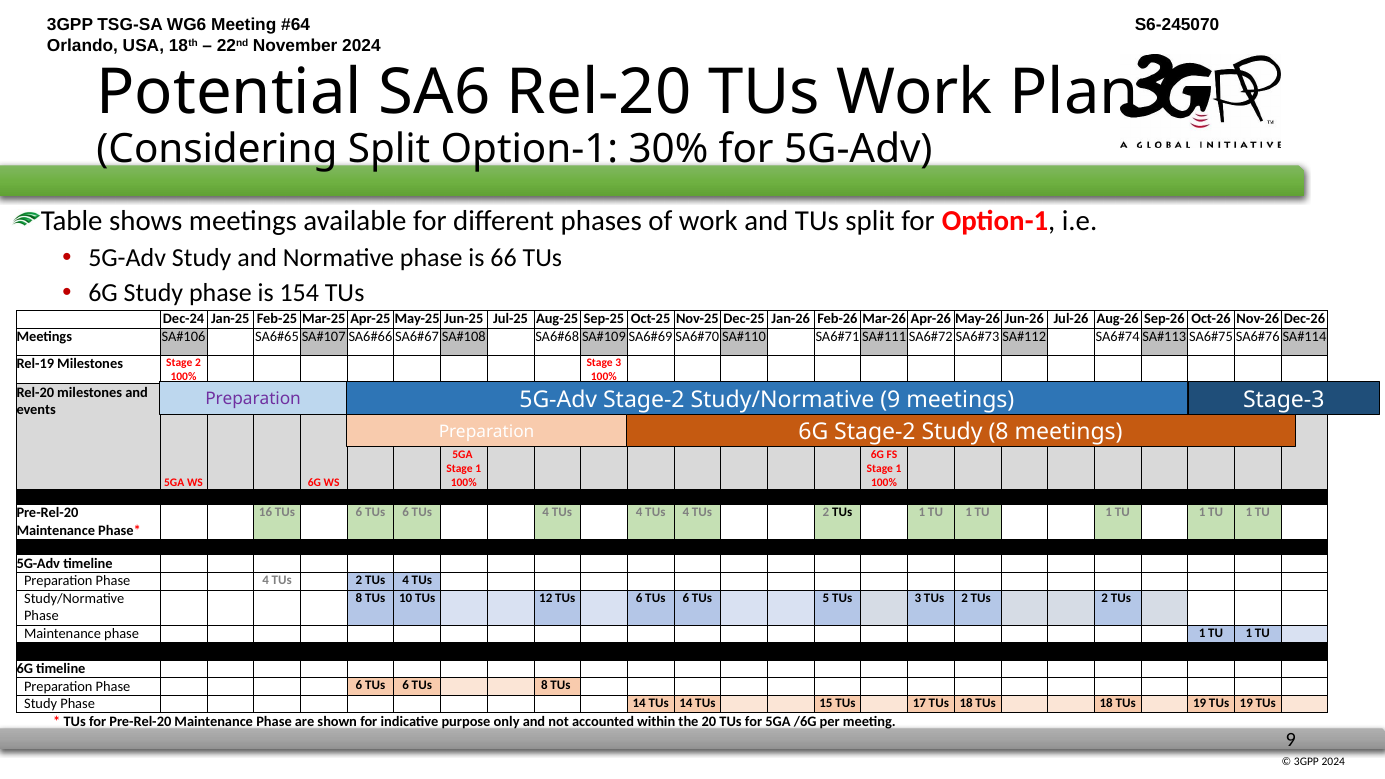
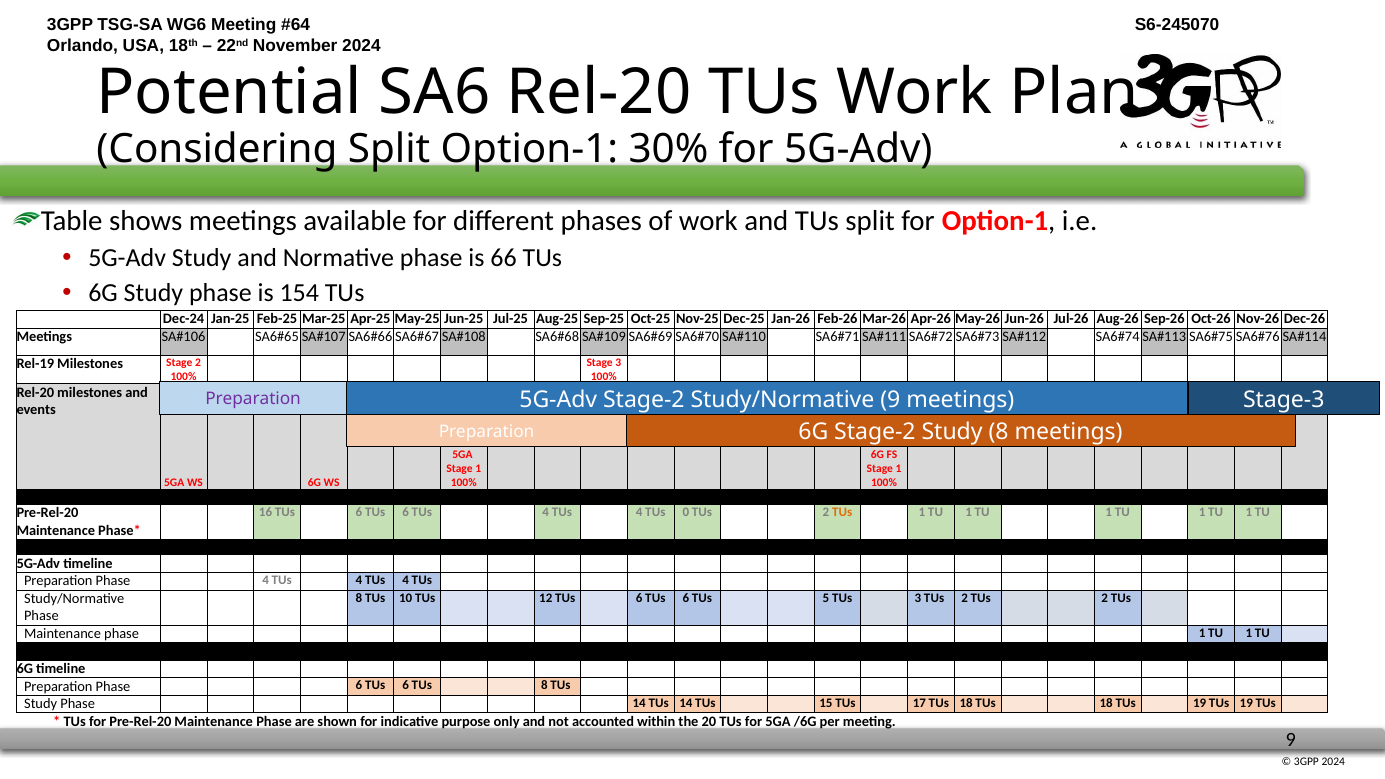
4: 4 -> 0 (686, 512)
TUs colour: black -> orange (842, 512)
Phase 4 TUs 2: 2 -> 4 (359, 580)
